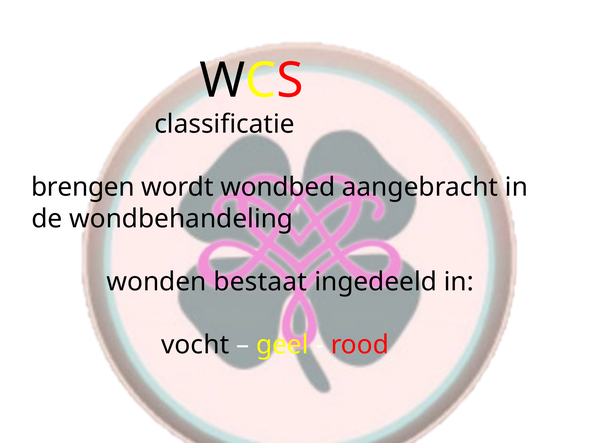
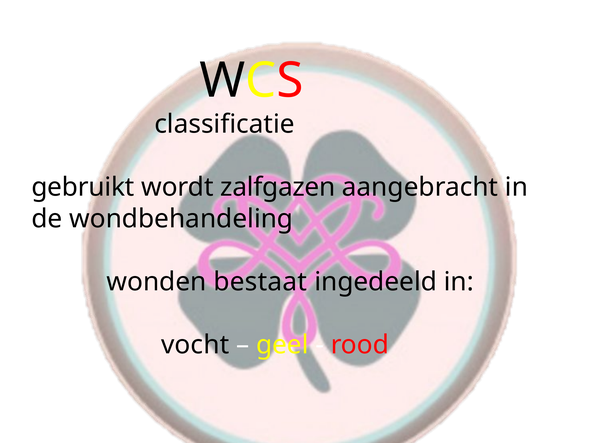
brengen: brengen -> gebruikt (83, 187)
wondbed: wondbed -> zalfgazen (278, 187)
